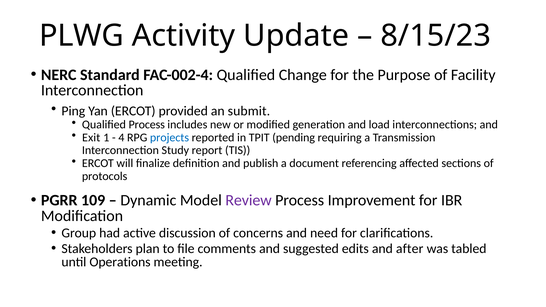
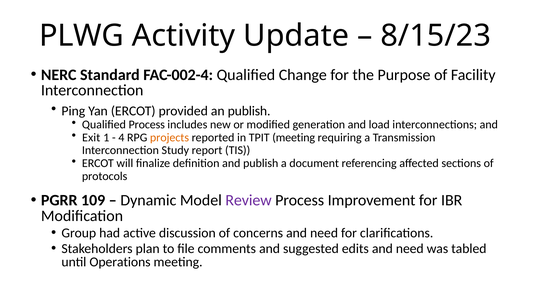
an submit: submit -> publish (249, 111)
projects colour: blue -> orange (170, 137)
TPIT pending: pending -> meeting (294, 137)
edits and after: after -> need (410, 249)
